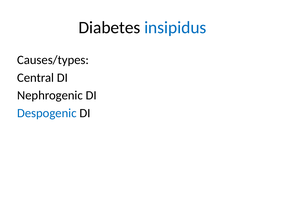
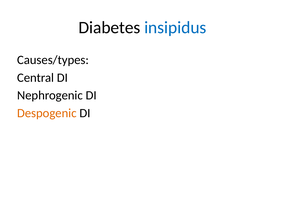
Despogenic colour: blue -> orange (47, 113)
